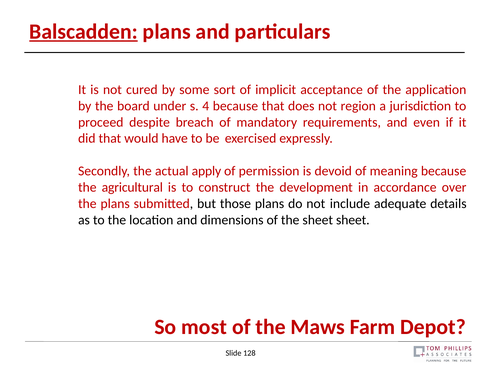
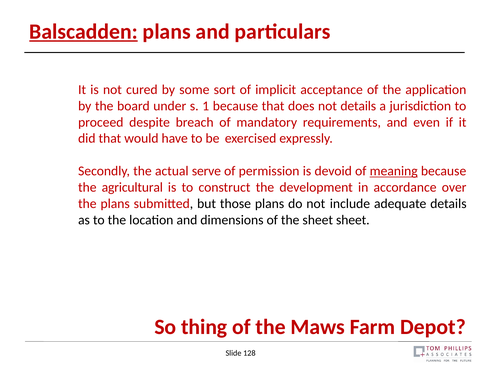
4: 4 -> 1 (206, 106)
not region: region -> details (358, 106)
apply: apply -> serve (206, 171)
meaning underline: none -> present (394, 171)
most: most -> thing (204, 327)
